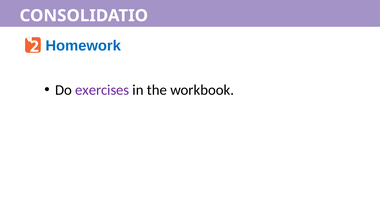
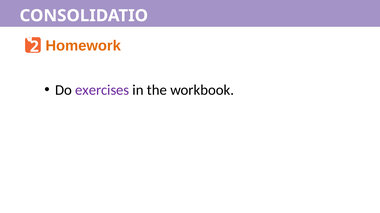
Homework colour: blue -> orange (83, 46)
